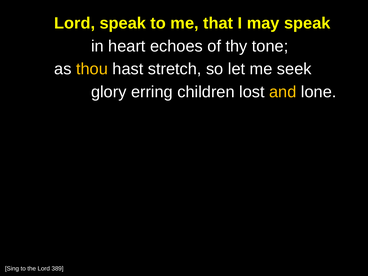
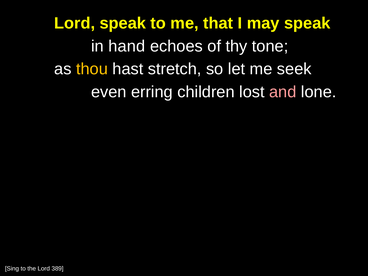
heart: heart -> hand (127, 46)
glory: glory -> even (109, 92)
and colour: yellow -> pink (283, 92)
